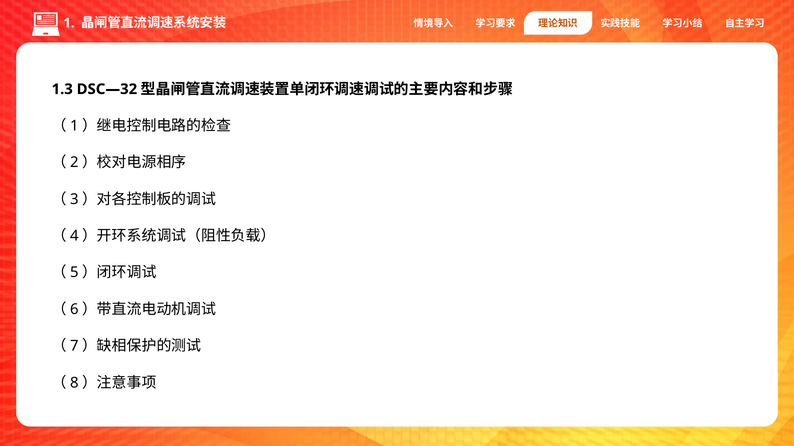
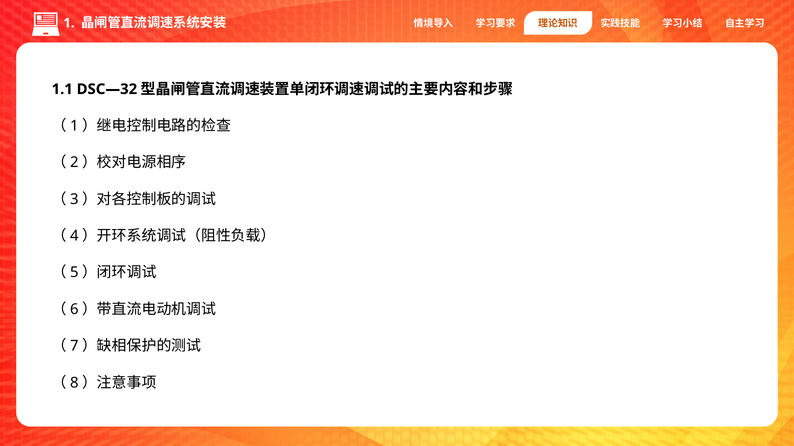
1.3: 1.3 -> 1.1 (62, 89)
